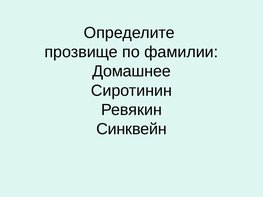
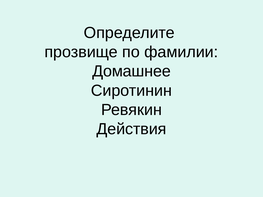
Синквейн: Синквейн -> Действия (131, 129)
